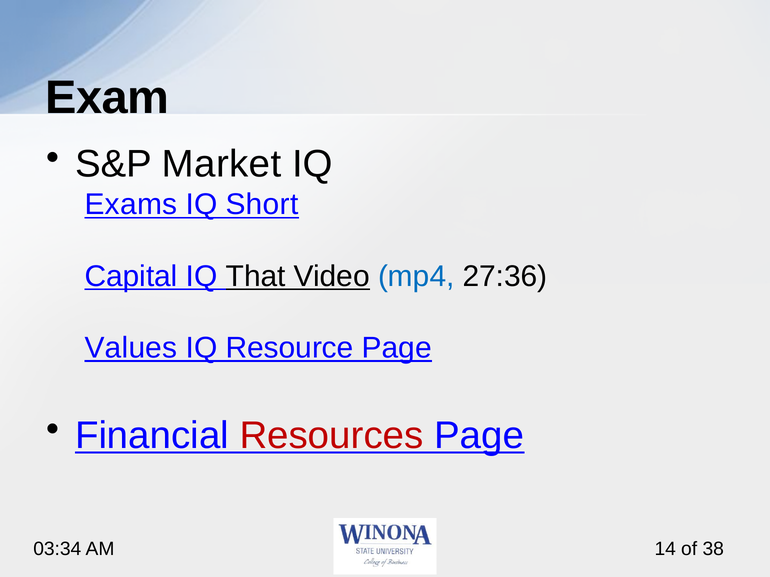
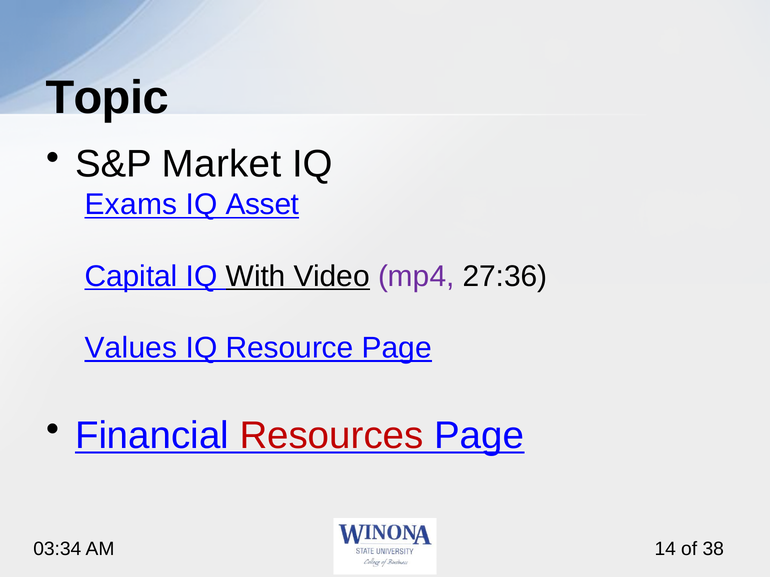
Exam: Exam -> Topic (107, 98)
Short: Short -> Asset (262, 205)
That: That -> With (256, 276)
mp4 colour: blue -> purple (416, 276)
